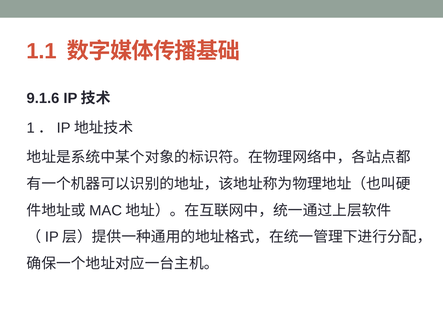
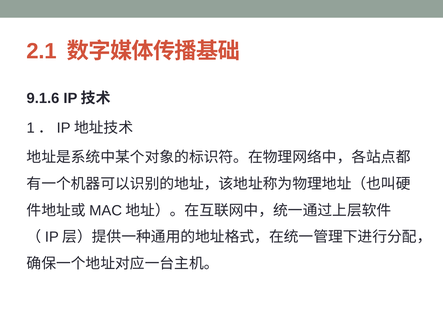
1.1: 1.1 -> 2.1 (41, 51)
